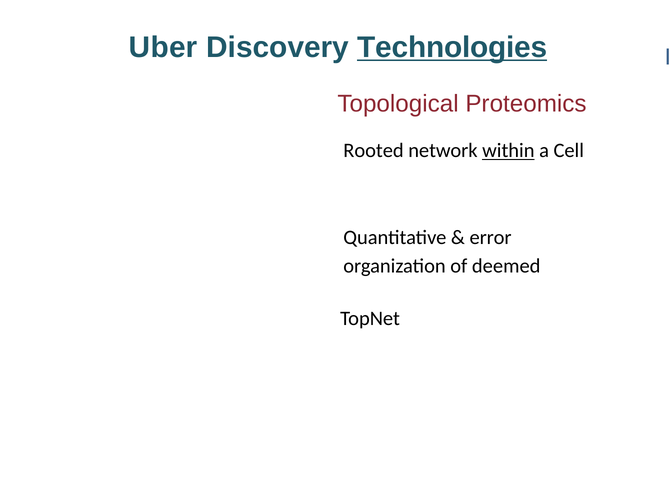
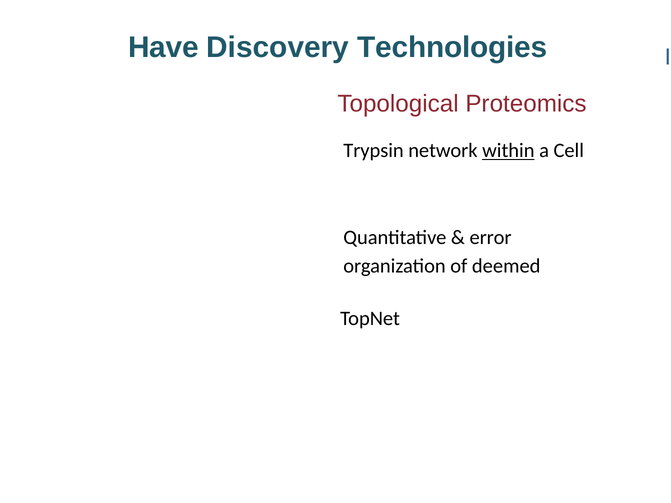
Uber: Uber -> Have (163, 47)
Technologies underline: present -> none (452, 47)
Rooted: Rooted -> Trypsin (374, 151)
